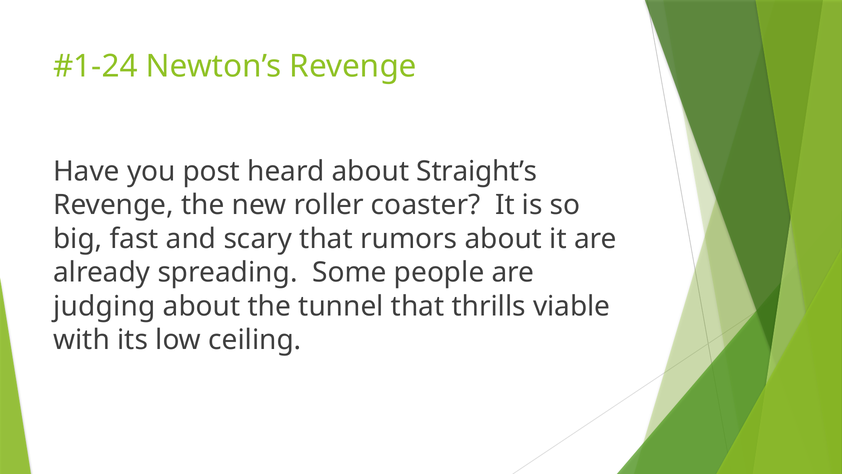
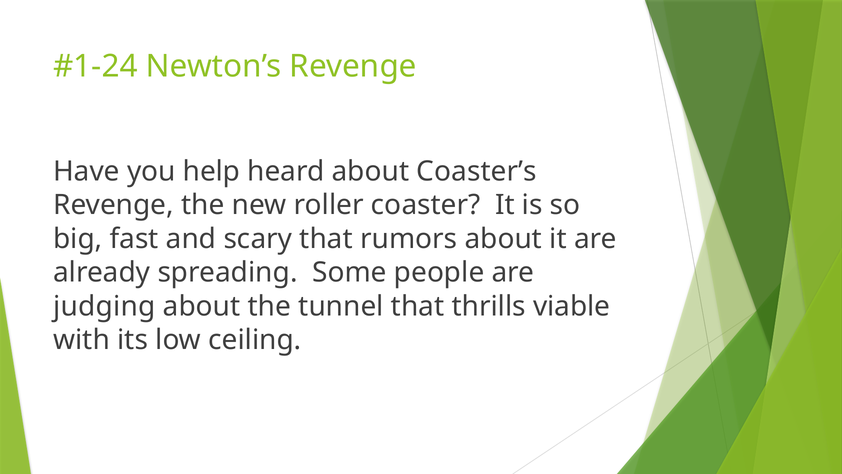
post: post -> help (211, 171)
Straight’s: Straight’s -> Coaster’s (477, 171)
